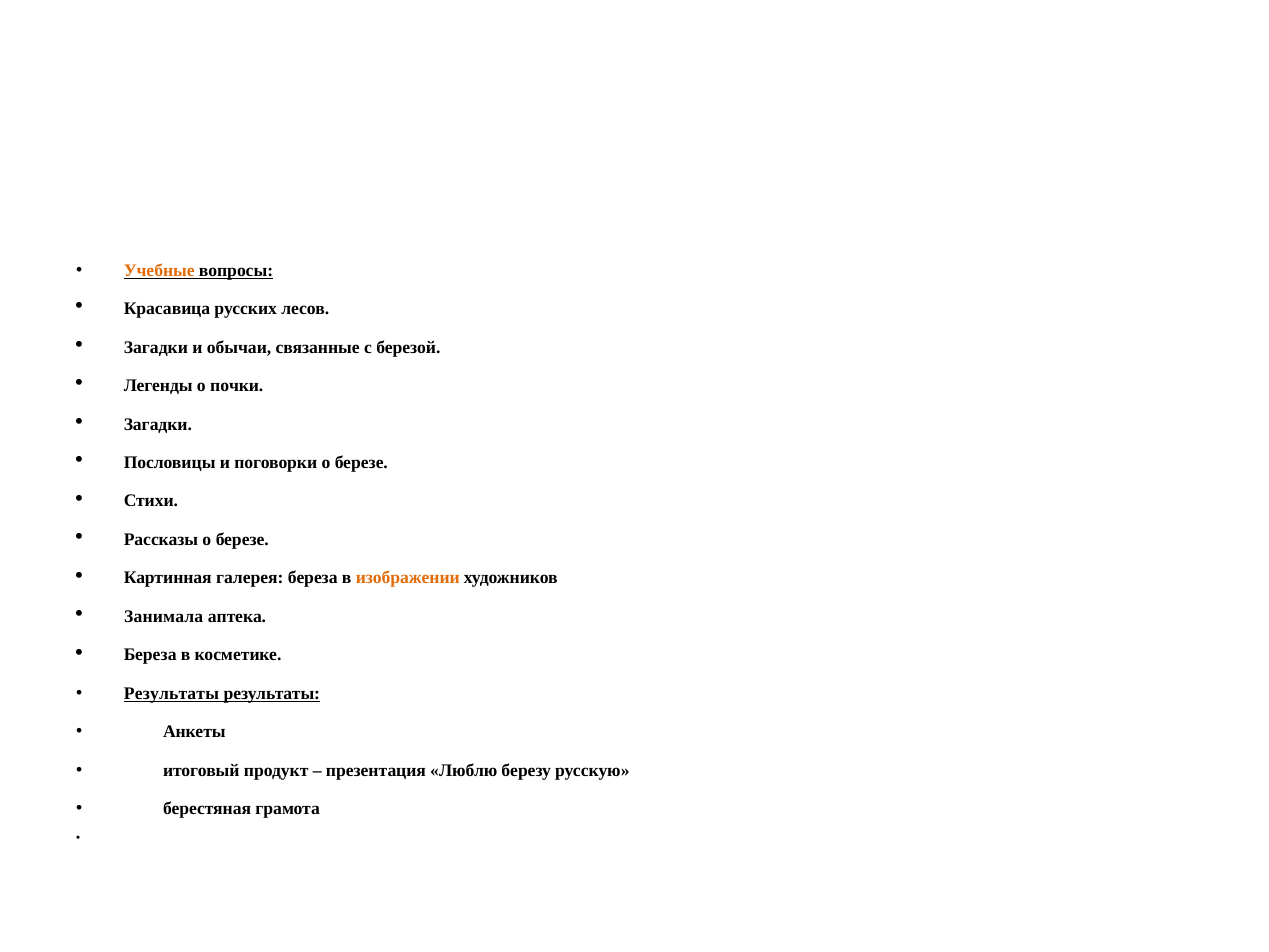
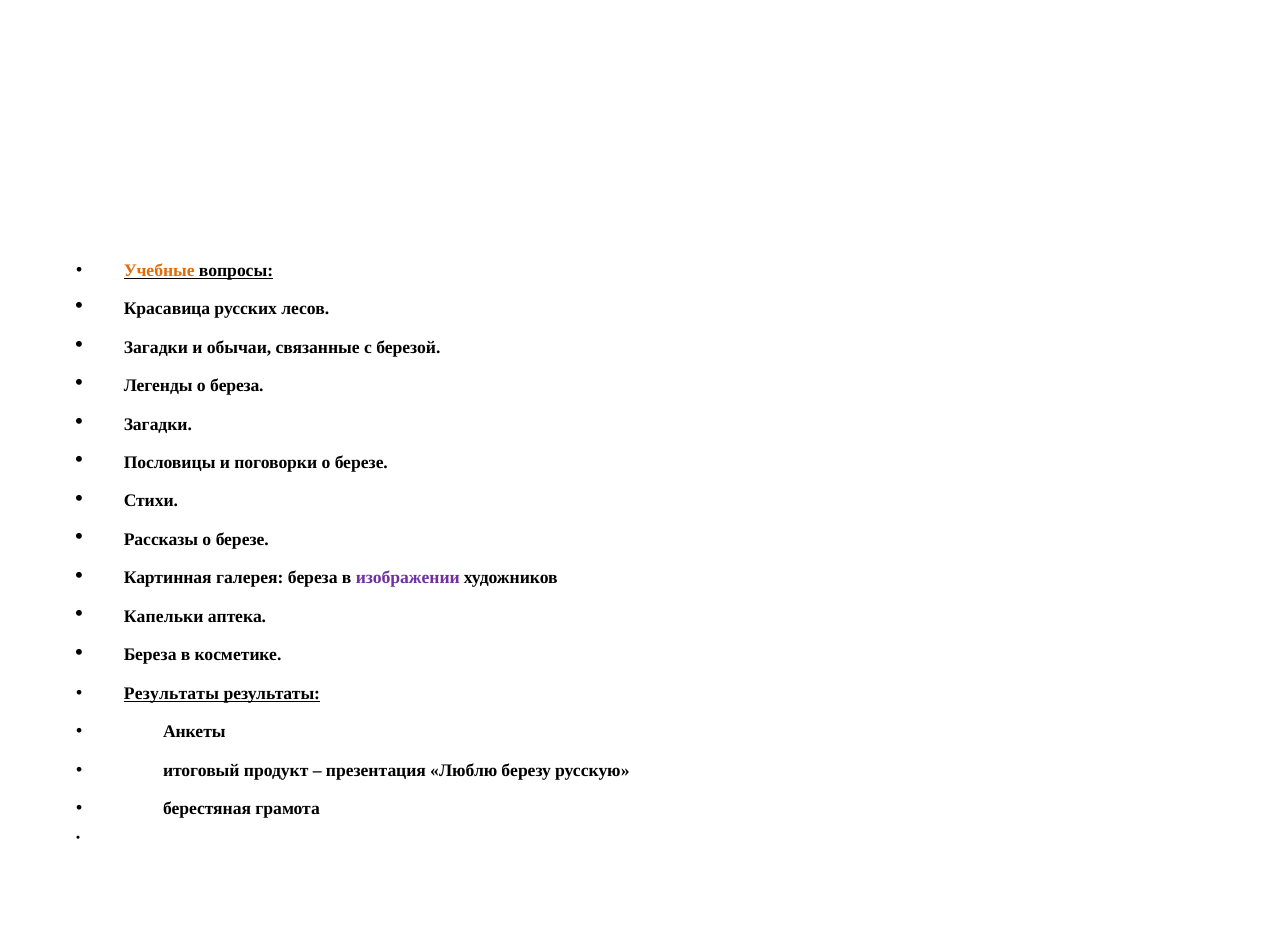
о почки: почки -> береза (237, 386)
изображении colour: orange -> purple (408, 578)
Занимала: Занимала -> Капельки (164, 616)
